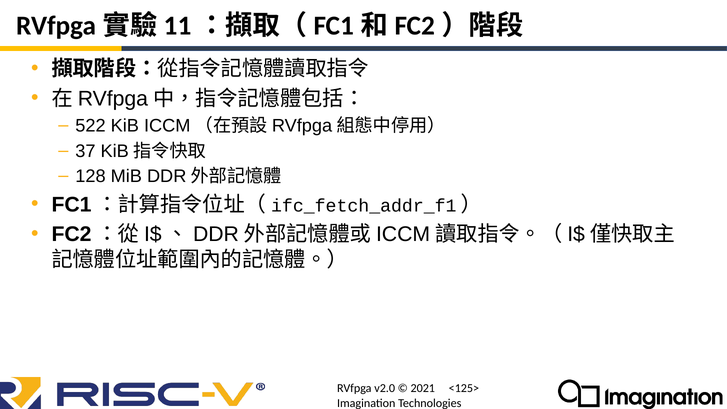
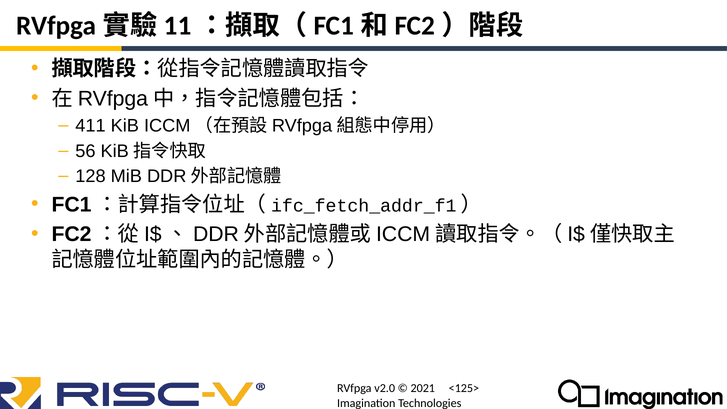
522: 522 -> 411 (91, 126)
37: 37 -> 56 (85, 151)
